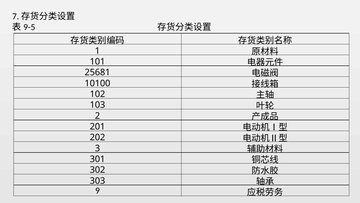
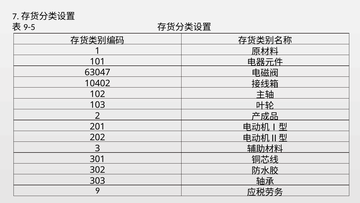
25681: 25681 -> 63047 (97, 72)
10100: 10100 -> 10402 (97, 83)
